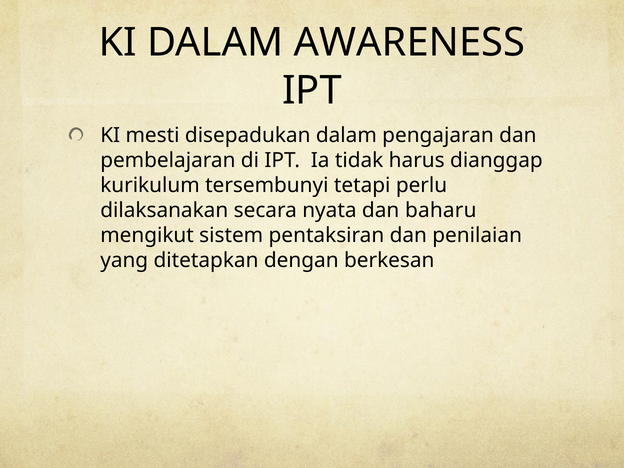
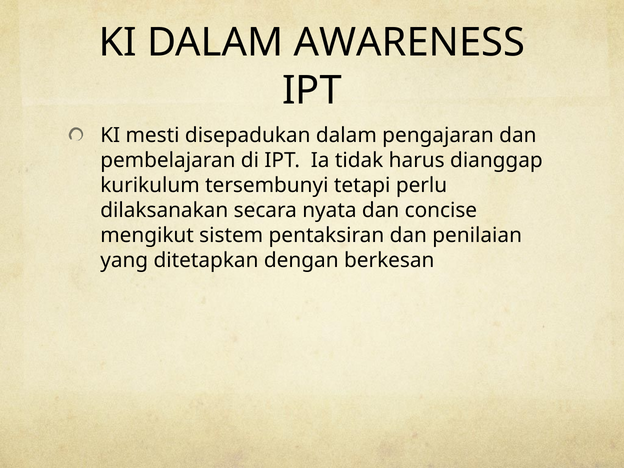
baharu: baharu -> concise (441, 210)
